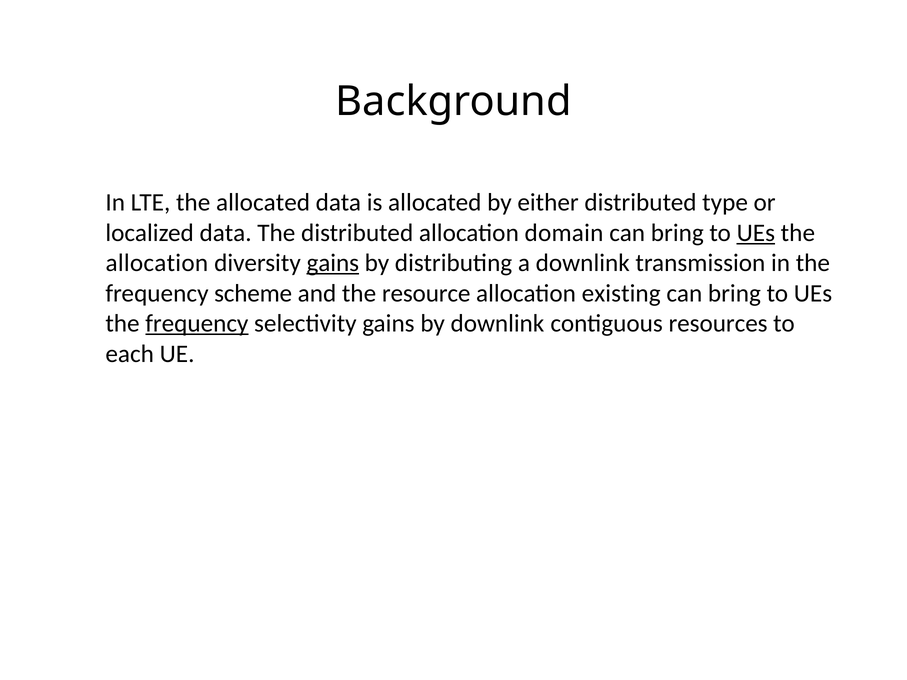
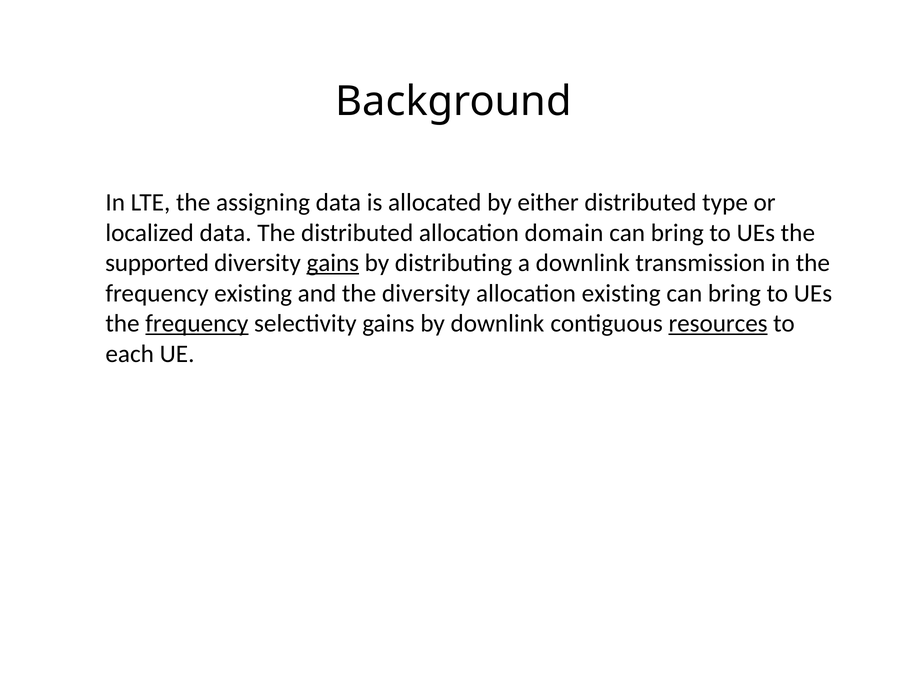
the allocated: allocated -> assigning (263, 203)
UEs underline: present -> none (756, 233)
allocation: allocation -> supported (157, 263)
frequency scheme: scheme -> existing (253, 293)
the resource: resource -> diversity (426, 293)
resources underline: none -> present (718, 324)
